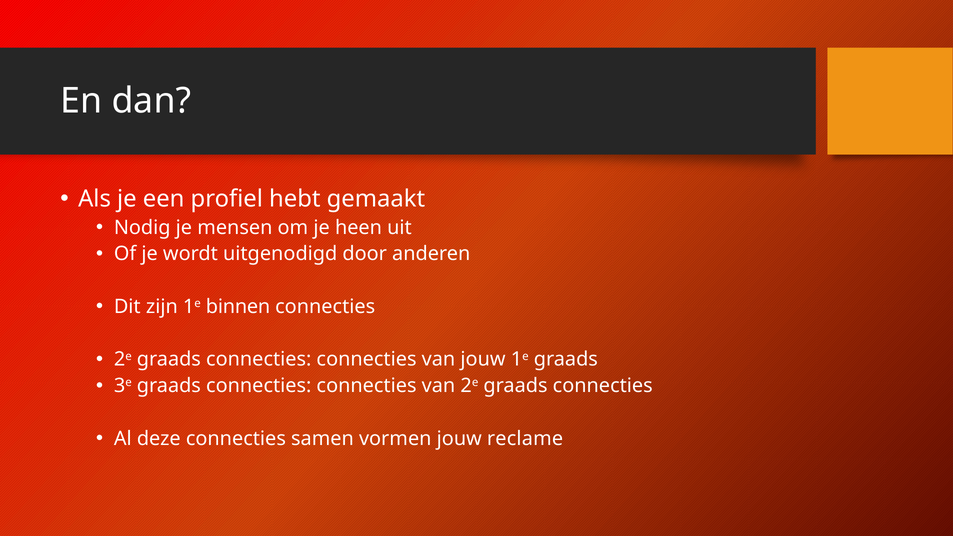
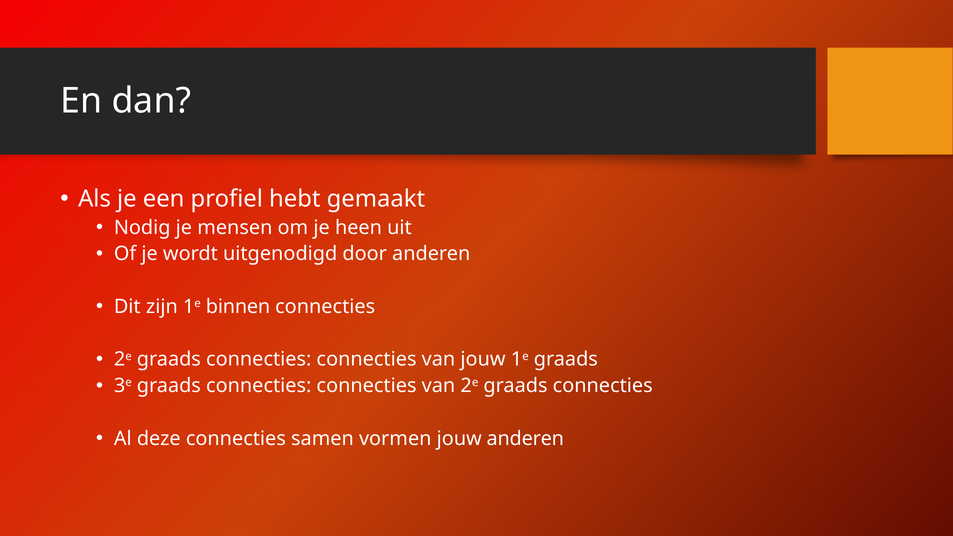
jouw reclame: reclame -> anderen (525, 439)
